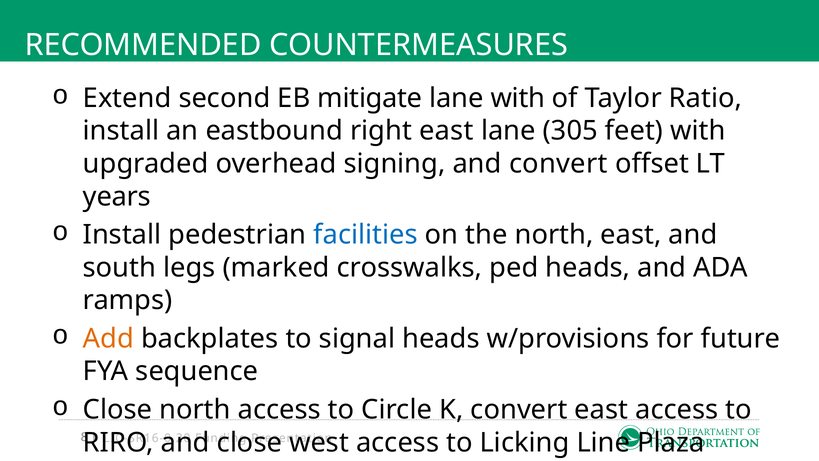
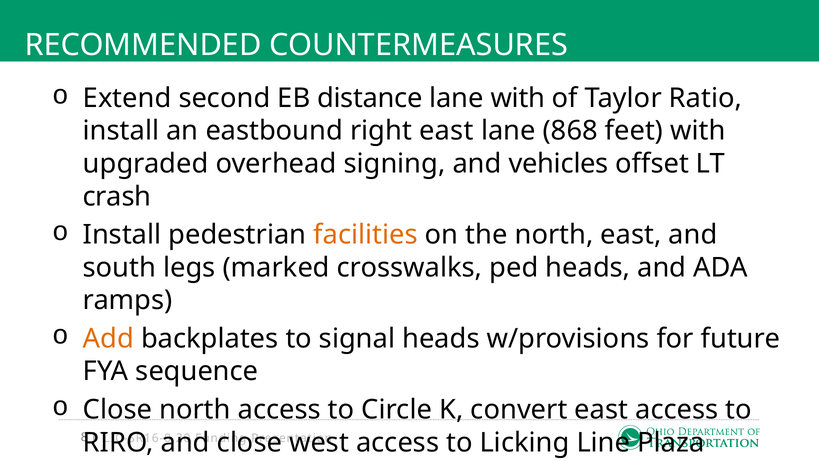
mitigate: mitigate -> distance (370, 98)
305: 305 -> 868 (570, 131)
and convert: convert -> vehicles (559, 164)
years: years -> crash (117, 196)
facilities colour: blue -> orange (366, 235)
